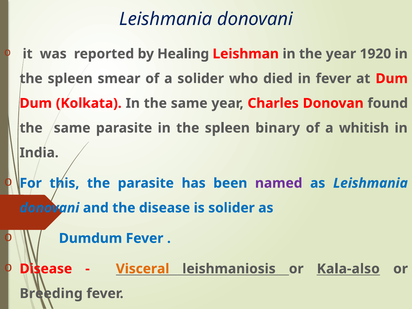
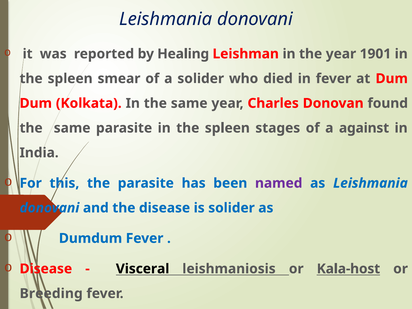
1920: 1920 -> 1901 (375, 54)
binary: binary -> stages (278, 128)
whitish: whitish -> against (364, 128)
Visceral colour: orange -> black (143, 269)
Kala-also: Kala-also -> Kala-host (348, 269)
